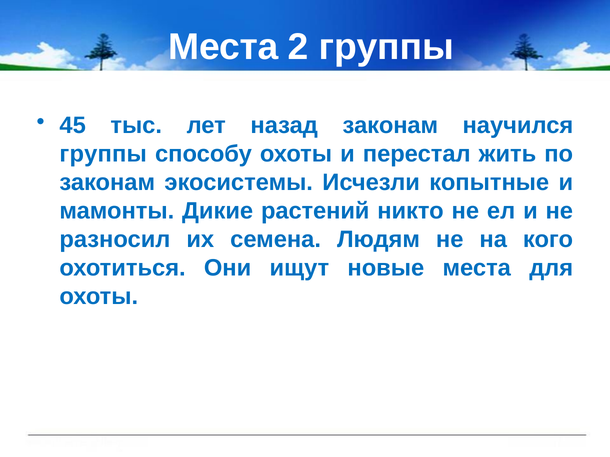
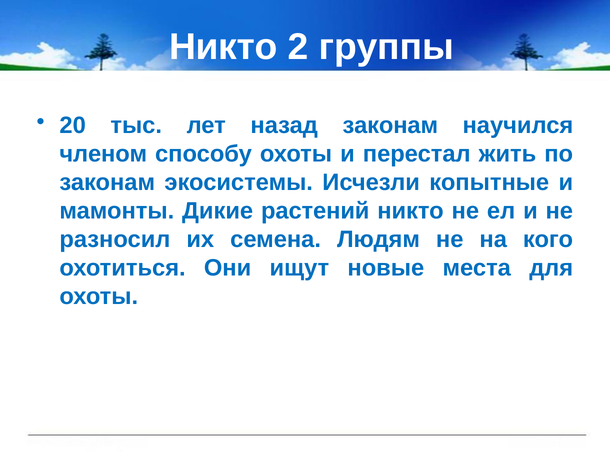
Места: Места -> Никто (223, 47)
45: 45 -> 20 (73, 126)
группы: группы -> членом (103, 154)
